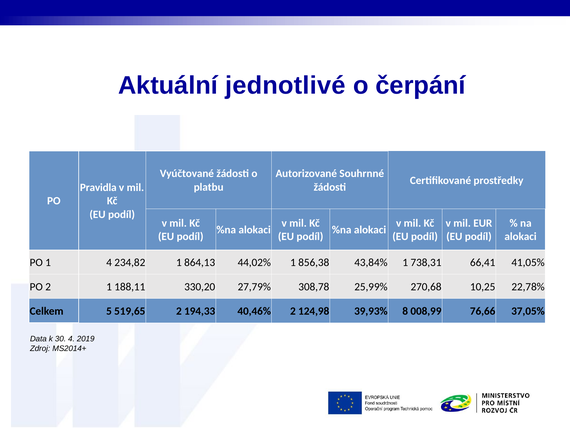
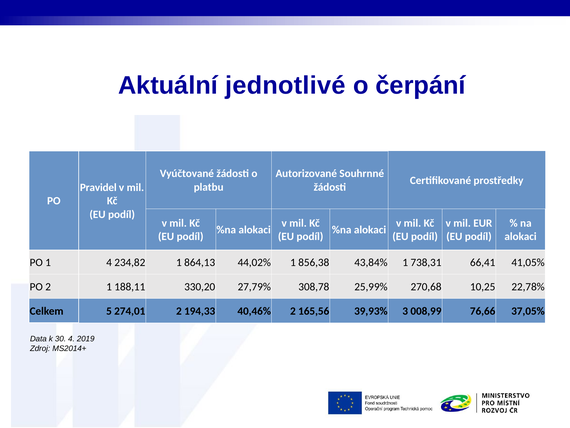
Pravidla: Pravidla -> Pravidel (98, 187)
519,65: 519,65 -> 274,01 (130, 311)
124,98: 124,98 -> 165,56 (314, 311)
8: 8 -> 3 (405, 311)
